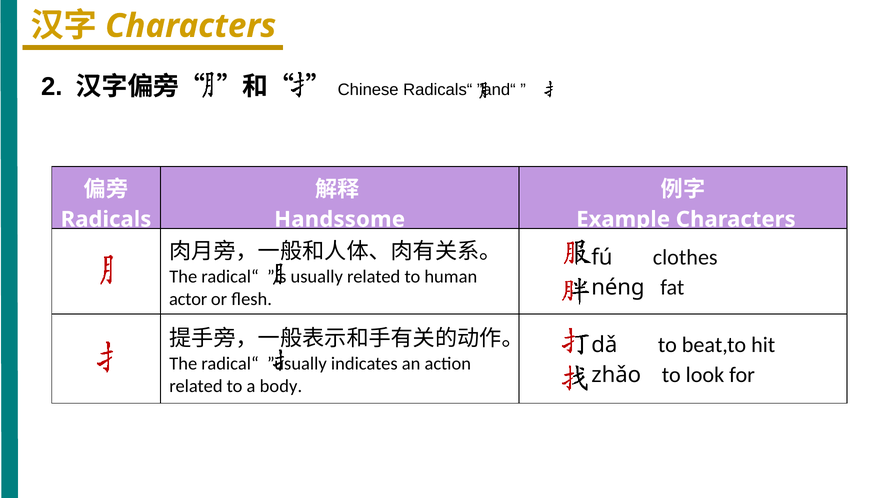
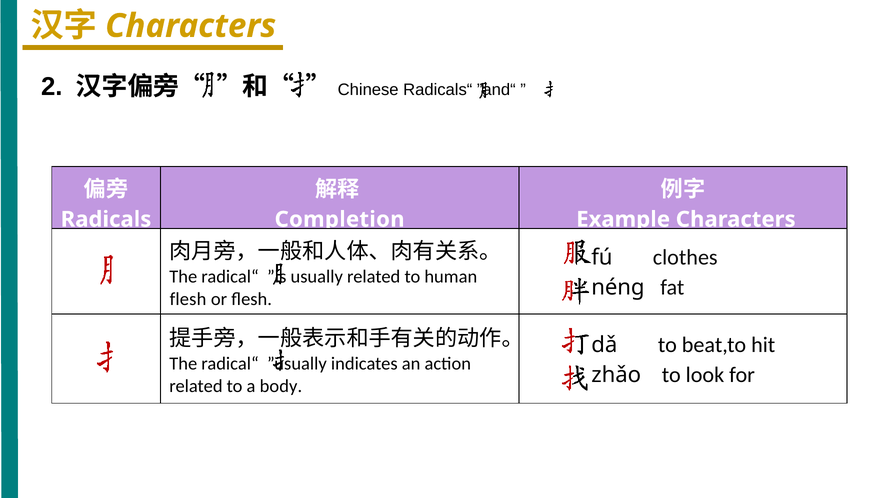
Handssome: Handssome -> Completion (340, 220)
actor: actor -> flesh (188, 299)
